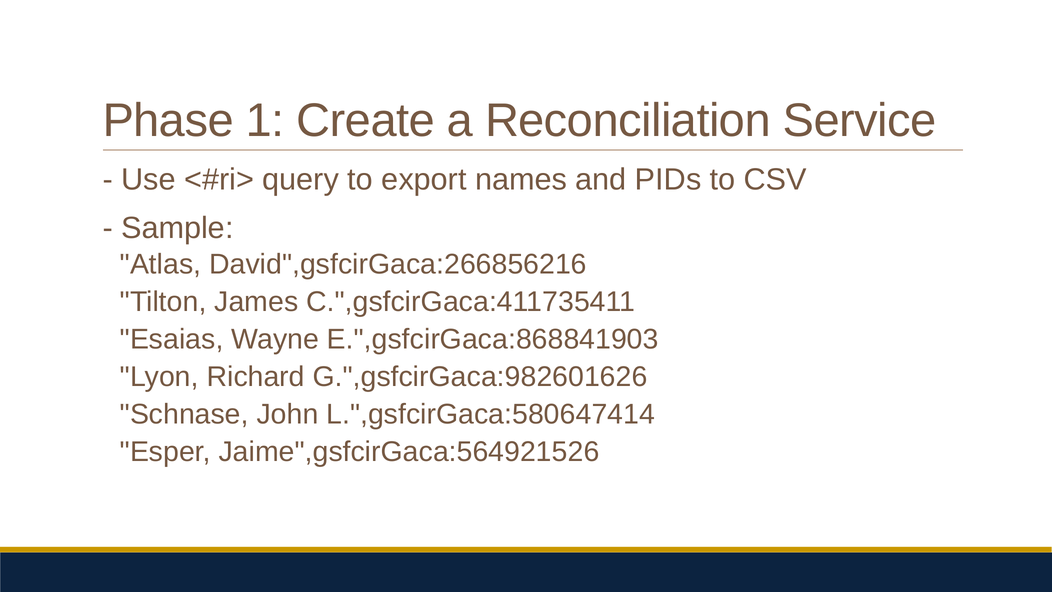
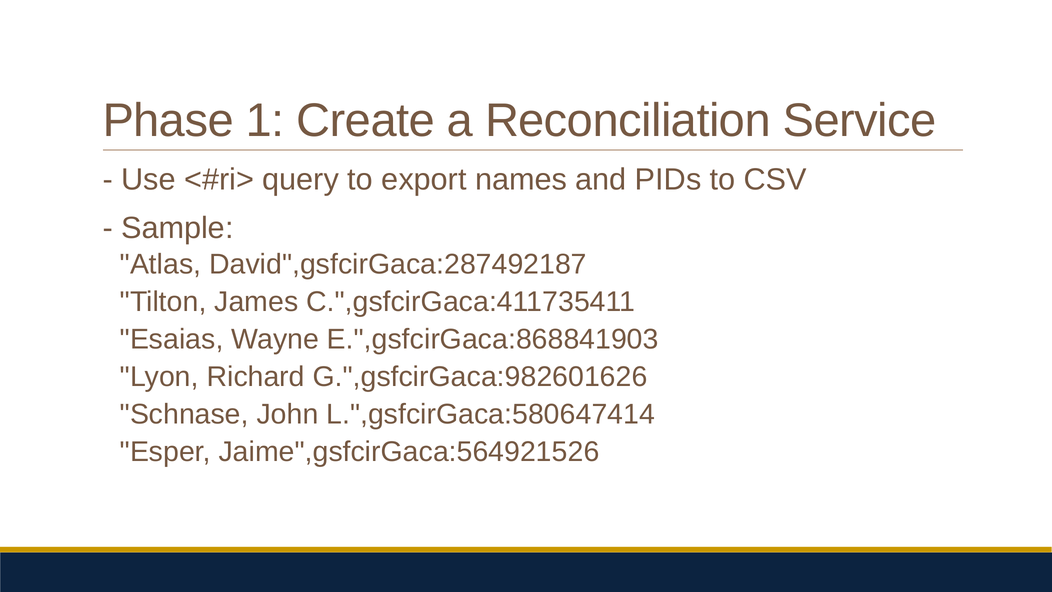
David",gsfcirGaca:266856216: David",gsfcirGaca:266856216 -> David",gsfcirGaca:287492187 (398, 264)
